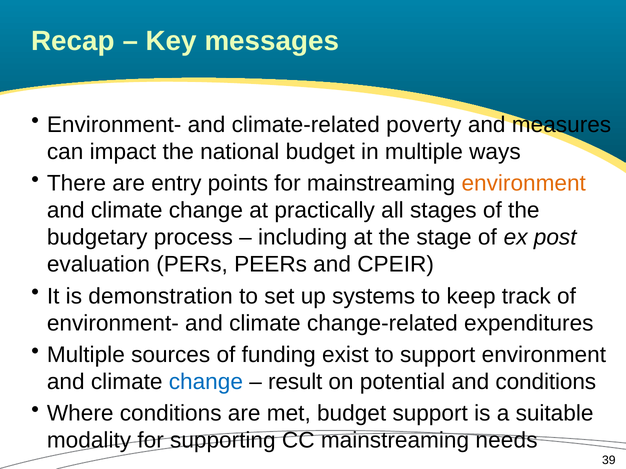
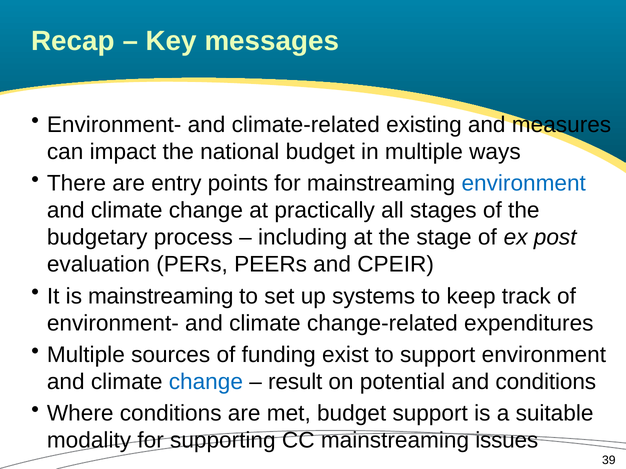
poverty: poverty -> existing (424, 125)
environment colour: orange -> blue (524, 183)
is demonstration: demonstration -> mainstreaming (161, 296)
needs: needs -> issues (507, 441)
